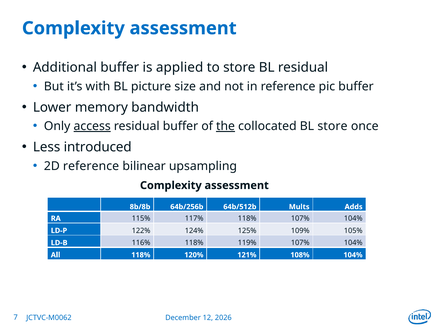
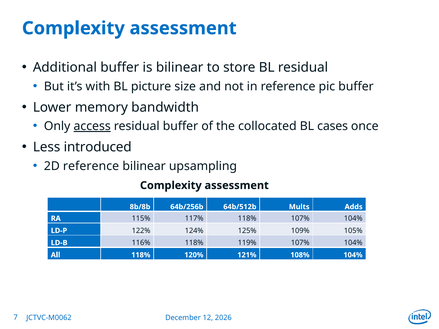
is applied: applied -> bilinear (180, 68)
the underline: present -> none (226, 126)
BL store: store -> cases (333, 126)
